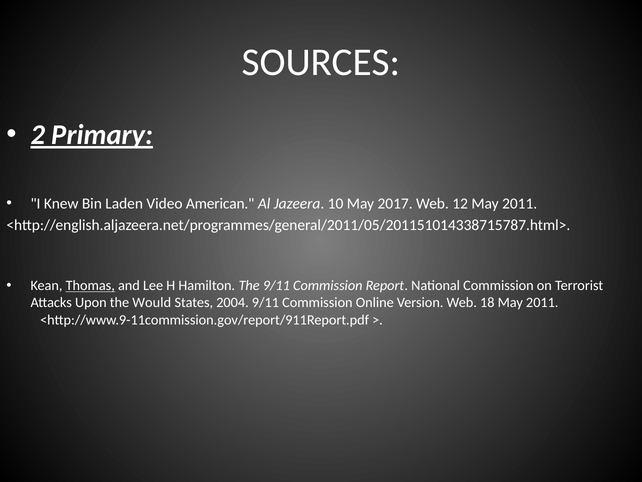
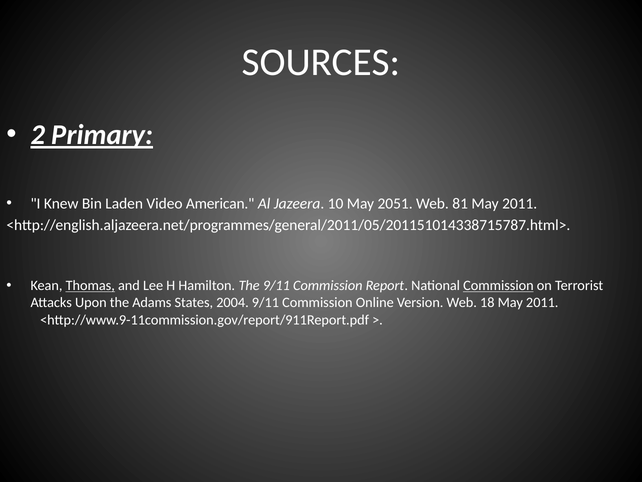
2017: 2017 -> 2051 (395, 203)
12: 12 -> 81 (460, 203)
Commission underline: none -> present (498, 285)
Would: Would -> Adams (152, 302)
